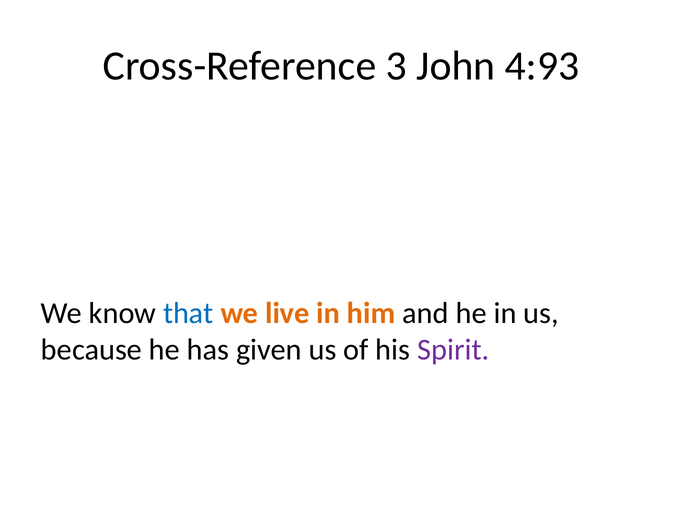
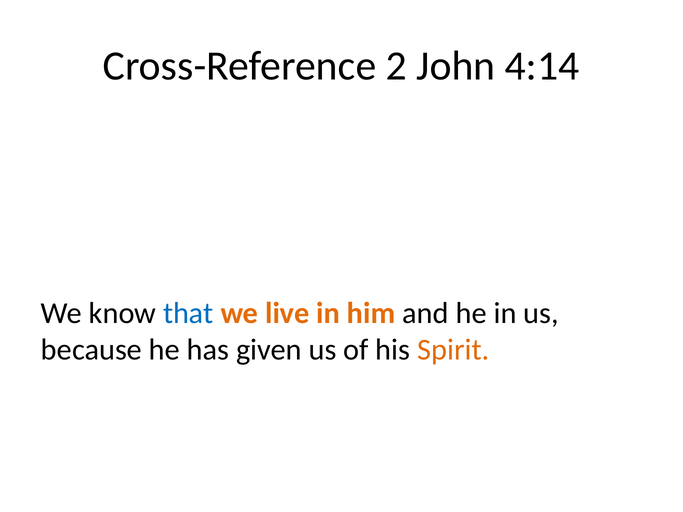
3: 3 -> 2 (396, 66)
4:93: 4:93 -> 4:14 (542, 66)
Spirit colour: purple -> orange (453, 350)
